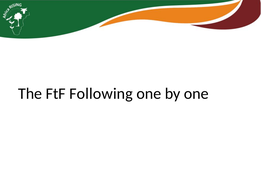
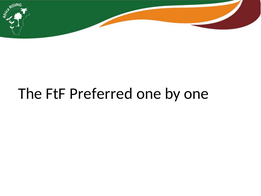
Following: Following -> Preferred (101, 94)
